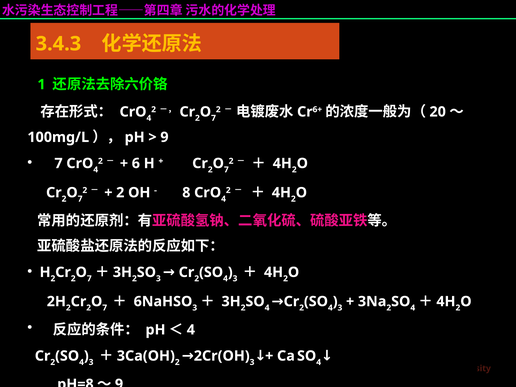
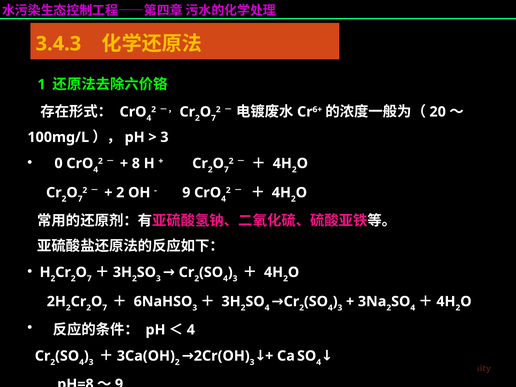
9: 9 -> 3 (164, 137)
7: 7 -> 0 (59, 163)
6: 6 -> 8 (136, 163)
8: 8 -> 9 (186, 193)
